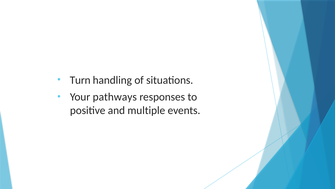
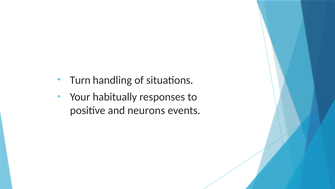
pathways: pathways -> habitually (115, 97)
multiple: multiple -> neurons (146, 110)
